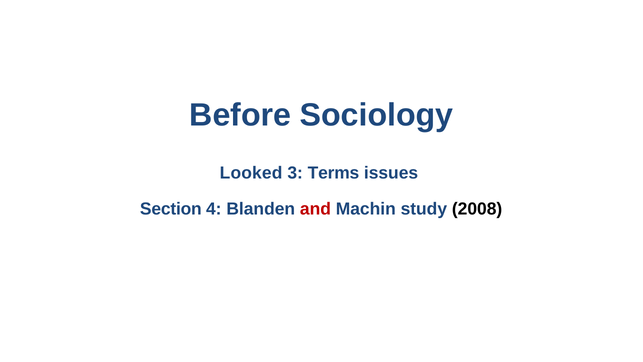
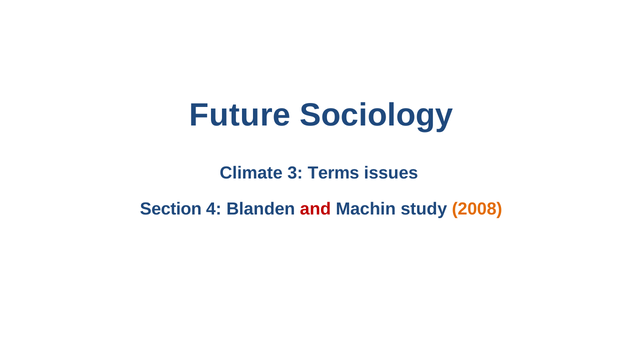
Before: Before -> Future (240, 115)
Looked: Looked -> Climate (251, 173)
2008 colour: black -> orange (477, 209)
